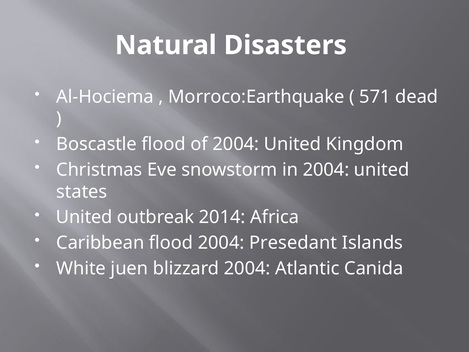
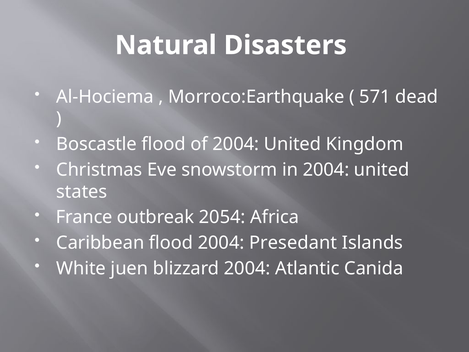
United: United -> France (84, 217)
2014: 2014 -> 2054 (222, 217)
